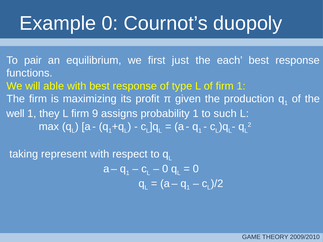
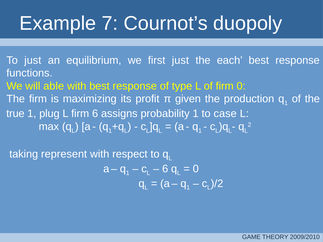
Example 0: 0 -> 7 (110, 23)
To pair: pair -> just (33, 60)
firm 1: 1 -> 0 (241, 86)
well: well -> true (15, 114)
they: they -> plug (49, 114)
firm 9: 9 -> 6 (95, 114)
such: such -> case (225, 114)
0: 0 -> 6 (165, 169)
